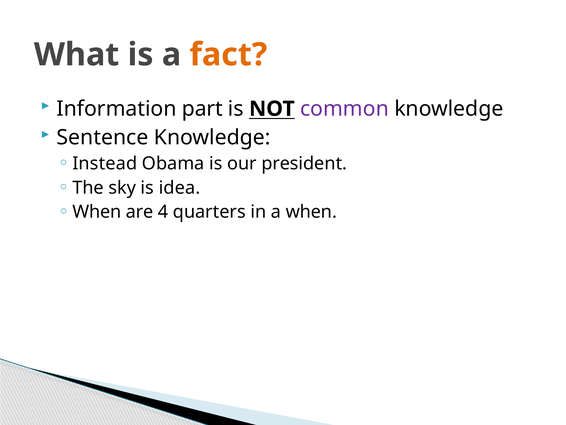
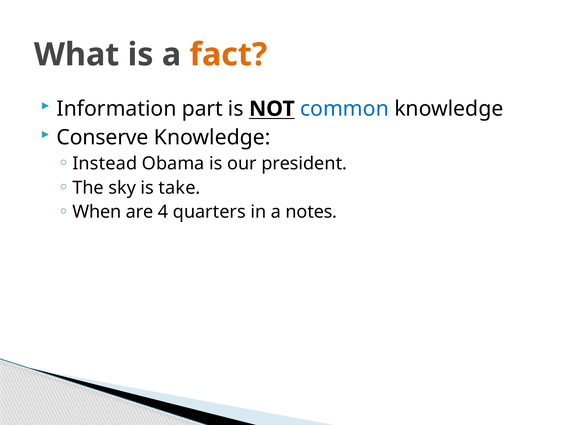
common colour: purple -> blue (344, 109)
Sentence: Sentence -> Conserve (103, 137)
idea: idea -> take (180, 187)
a when: when -> notes (311, 212)
